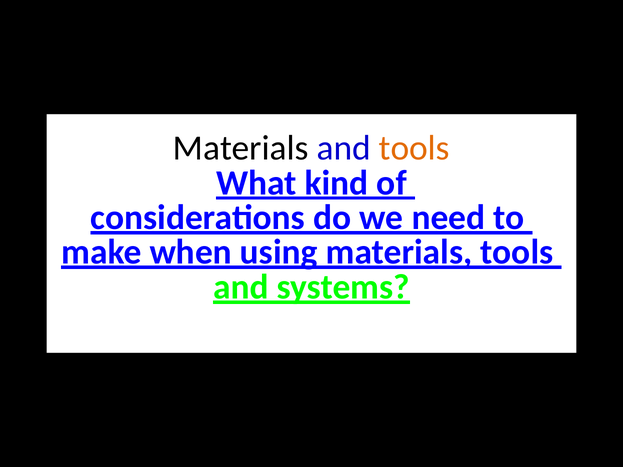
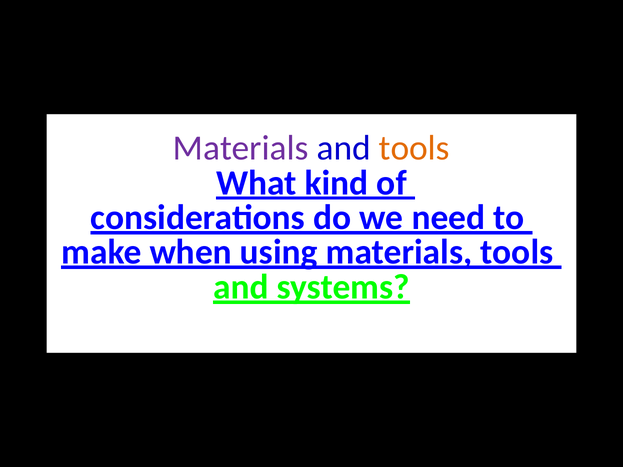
Materials colour: black -> purple (241, 148)
